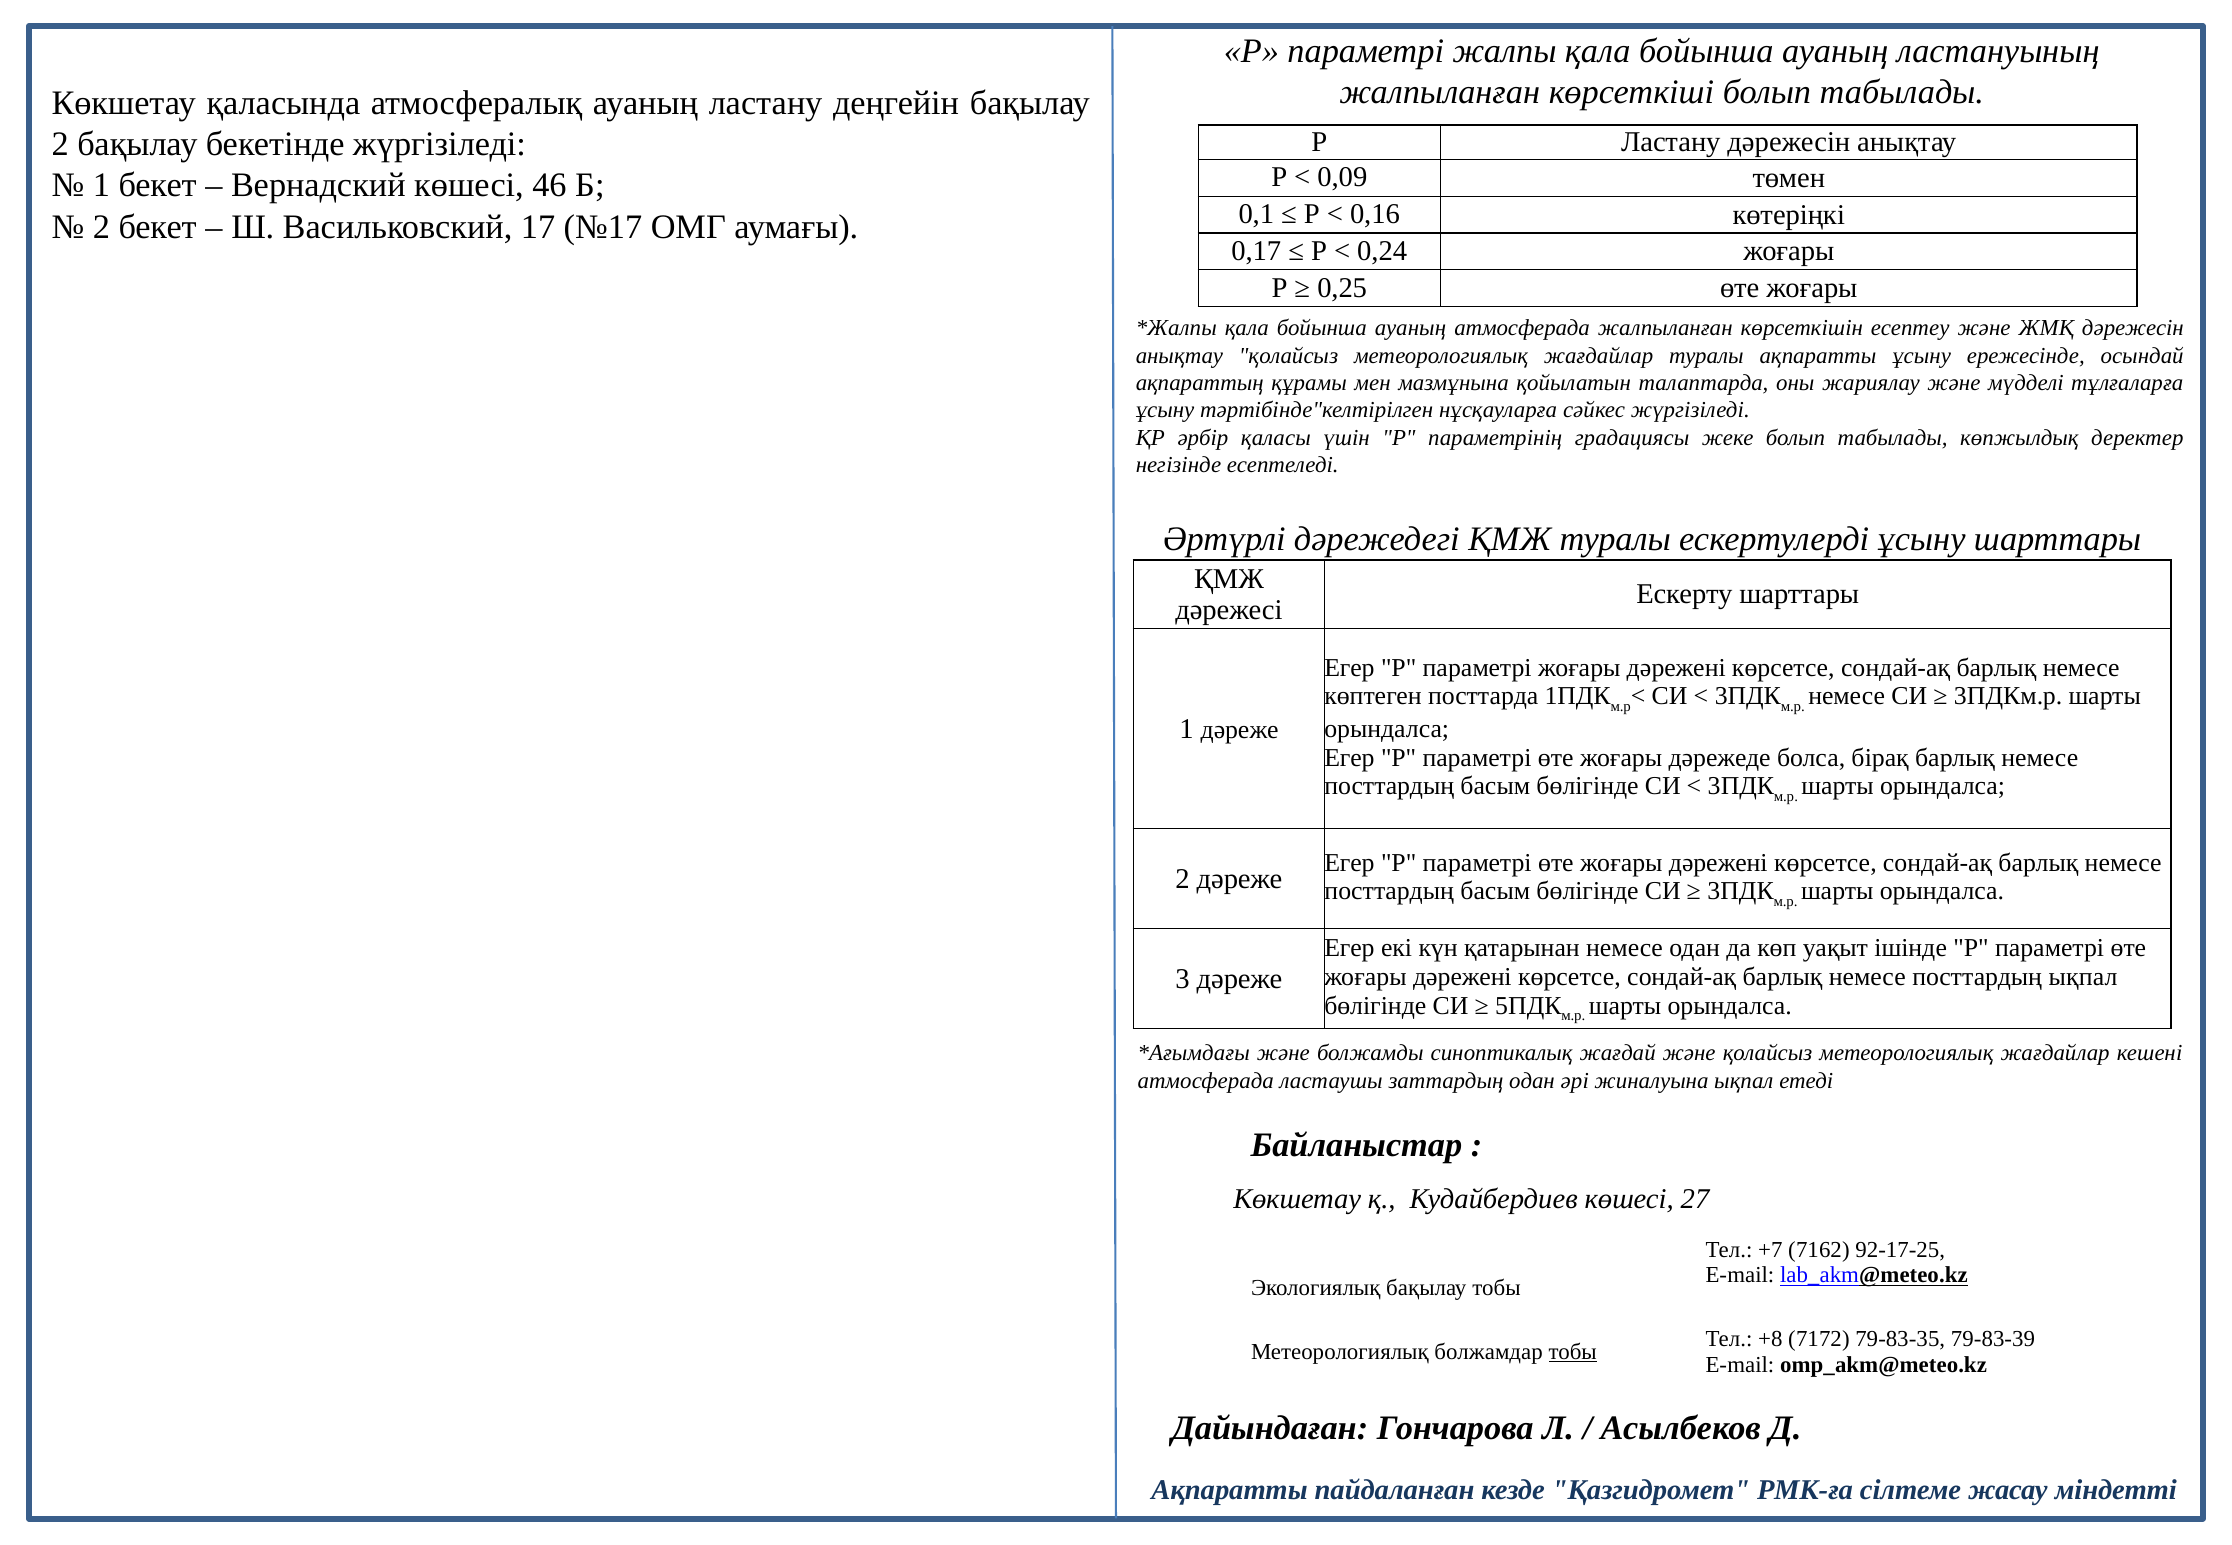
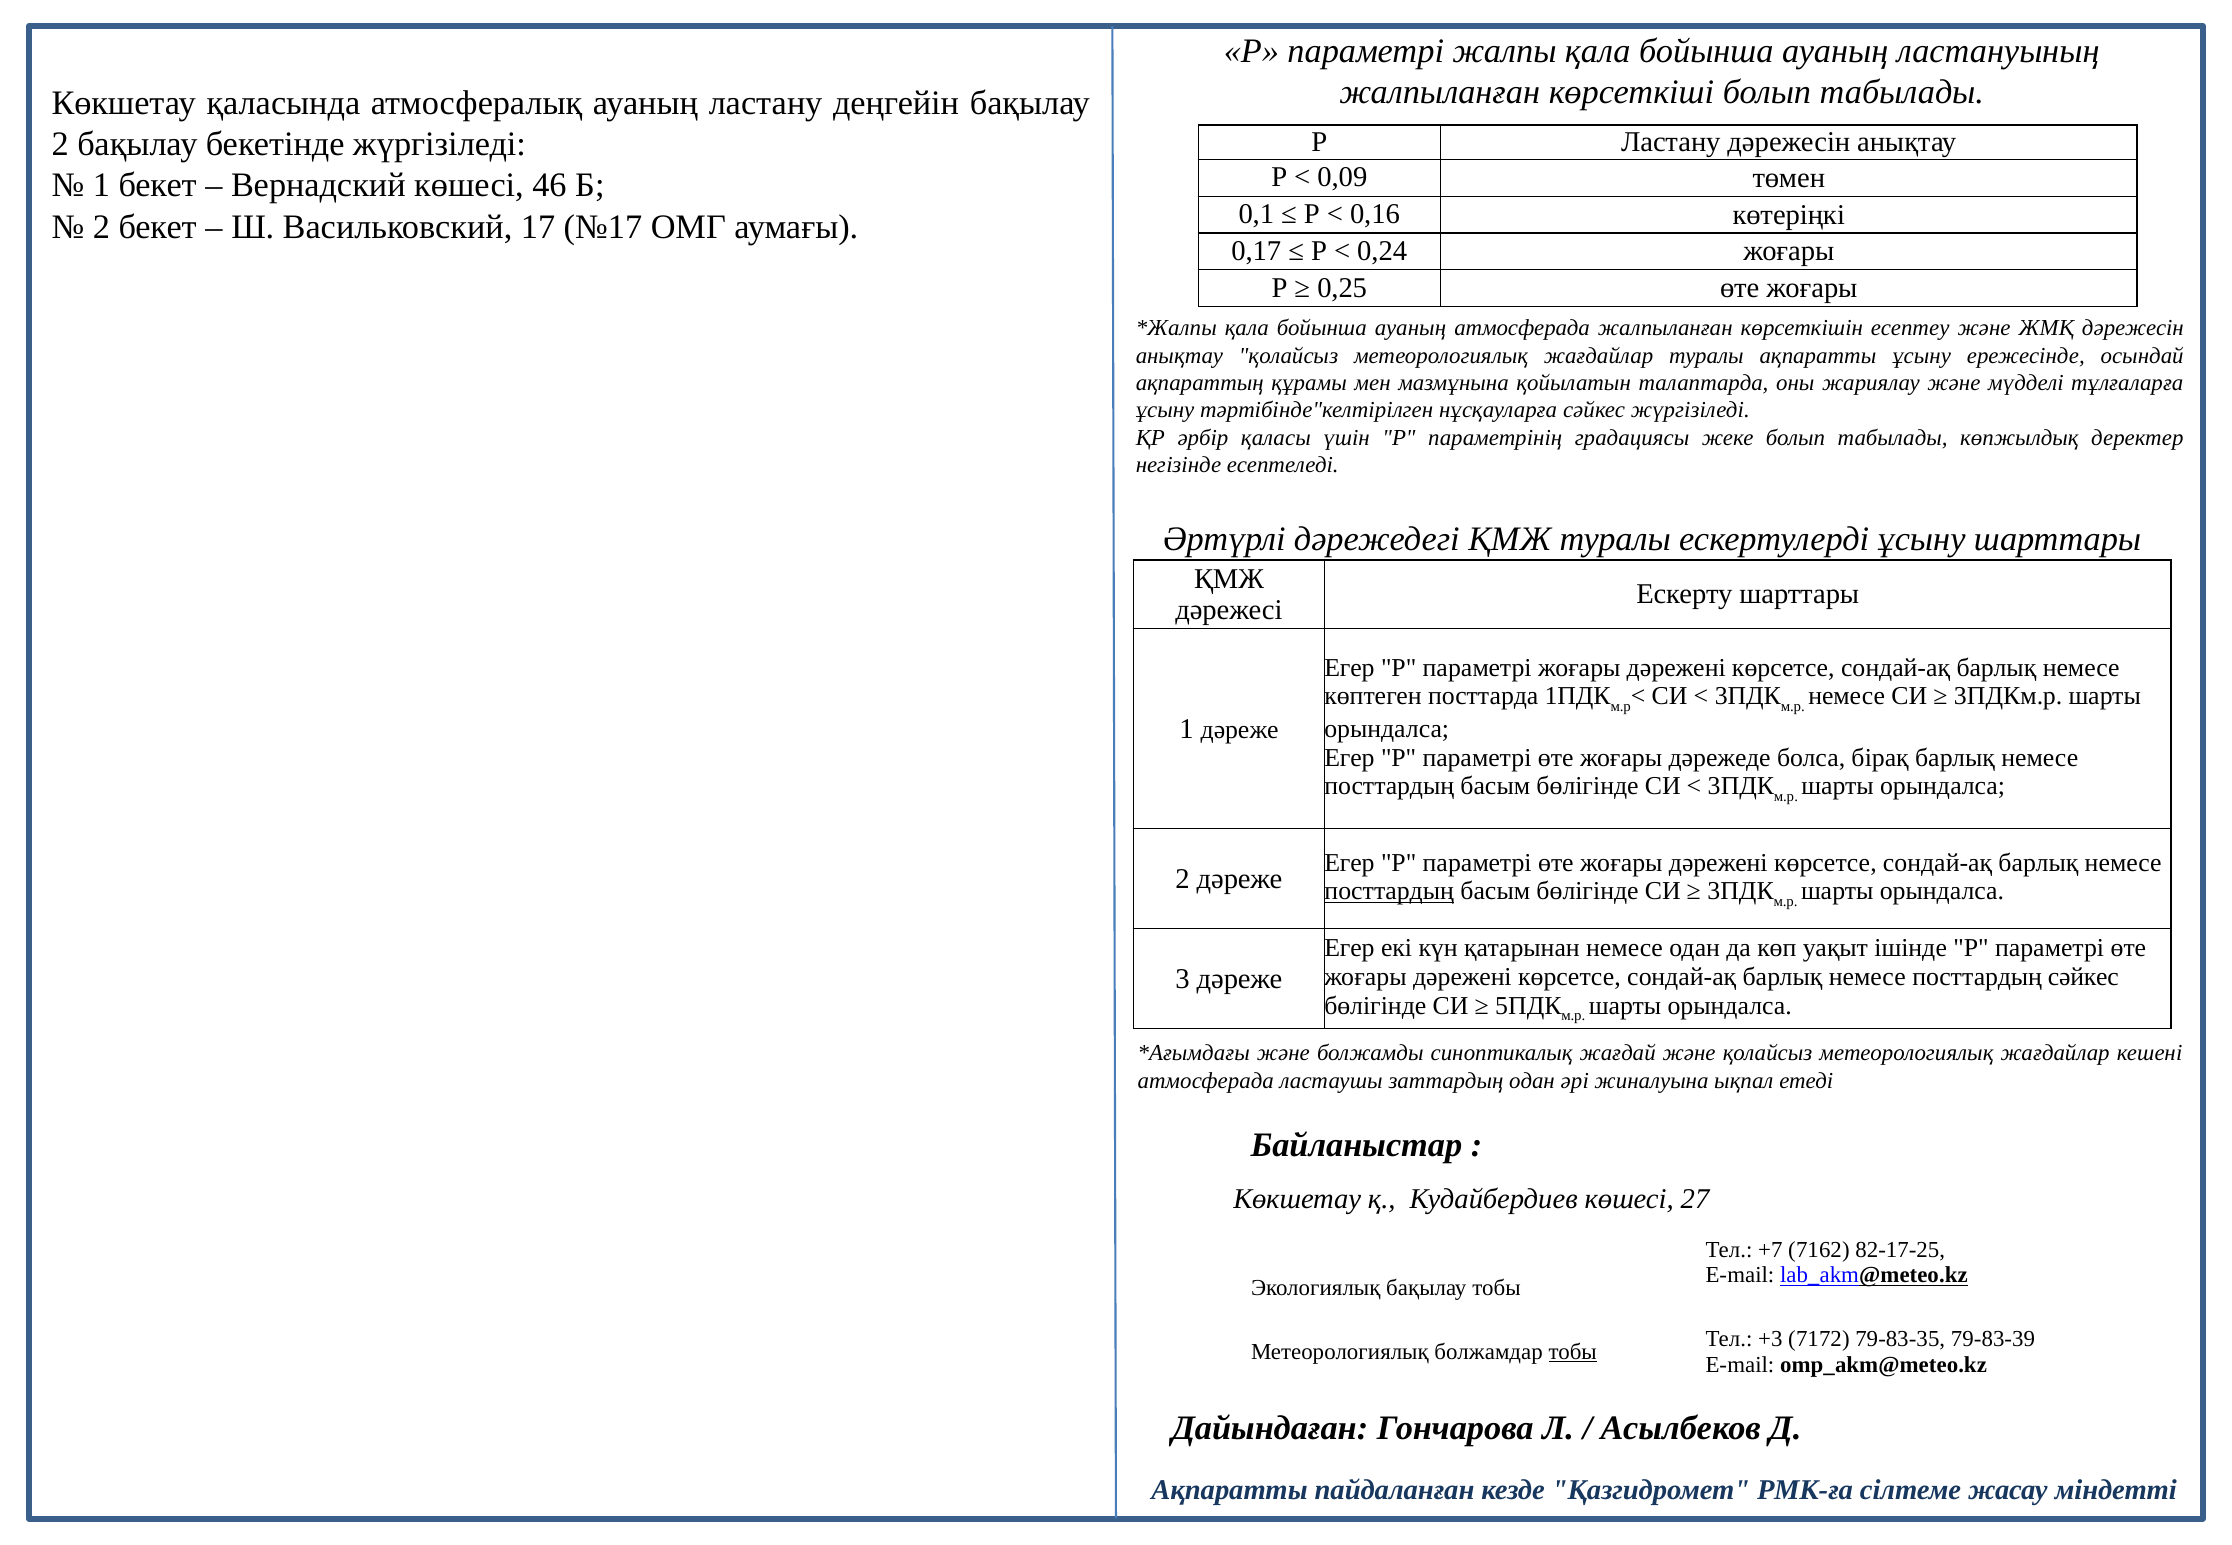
посттардың underline: none -> present (1389, 891)
посттардың ықпал: ықпал -> сәйкес (2083, 977)
92-17-25: 92-17-25 -> 82-17-25 (1900, 1250)
+8: +8 -> +3 (1770, 1339)
